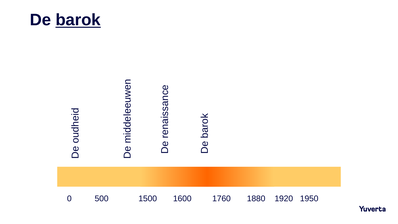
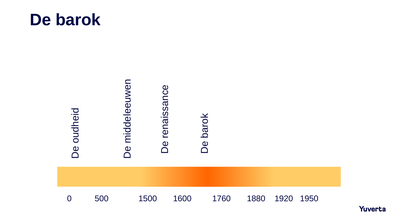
barok underline: present -> none (78, 20)
